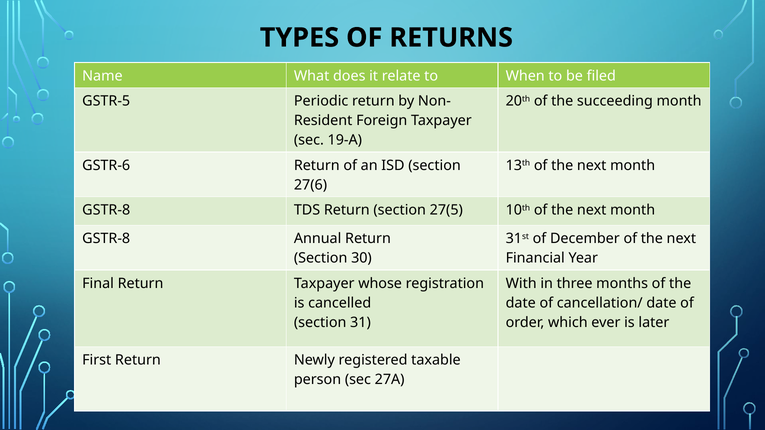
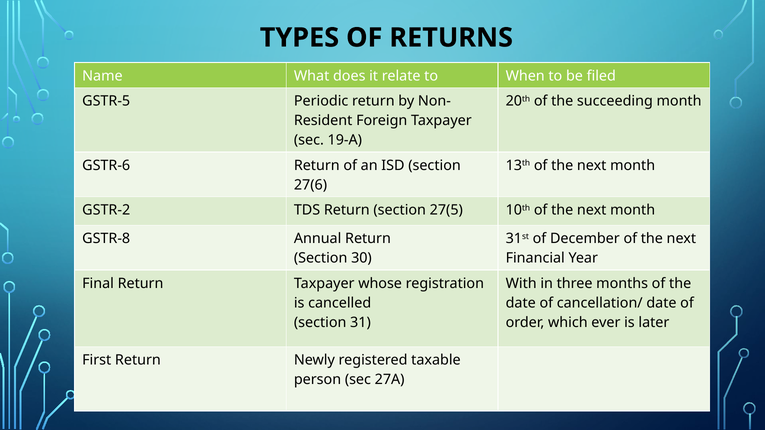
GSTR-8: GSTR-8 -> GSTR-2 (106, 210)
